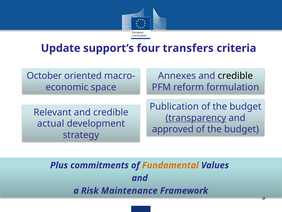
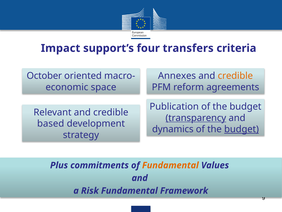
Update: Update -> Impact (61, 48)
credible colour: black -> orange (235, 76)
formulation: formulation -> agreements (233, 87)
actual: actual -> based (51, 123)
approved: approved -> dynamics (173, 129)
budget underline: none -> present (242, 129)
Risk Maintenance: Maintenance -> Fundamental (129, 190)
